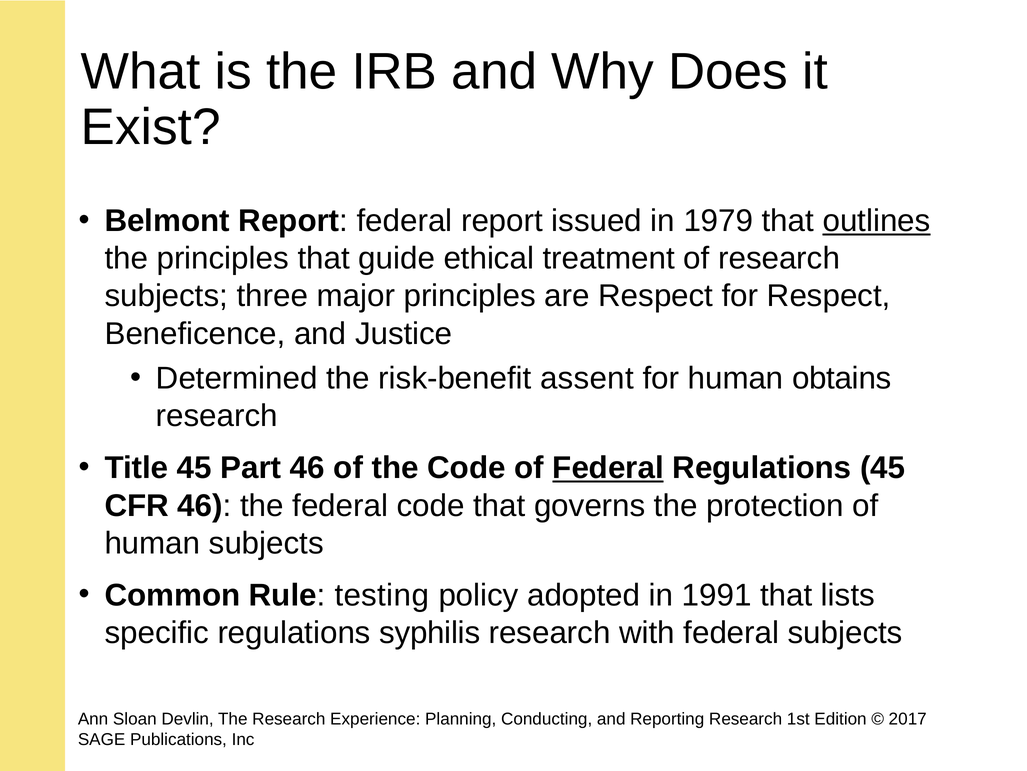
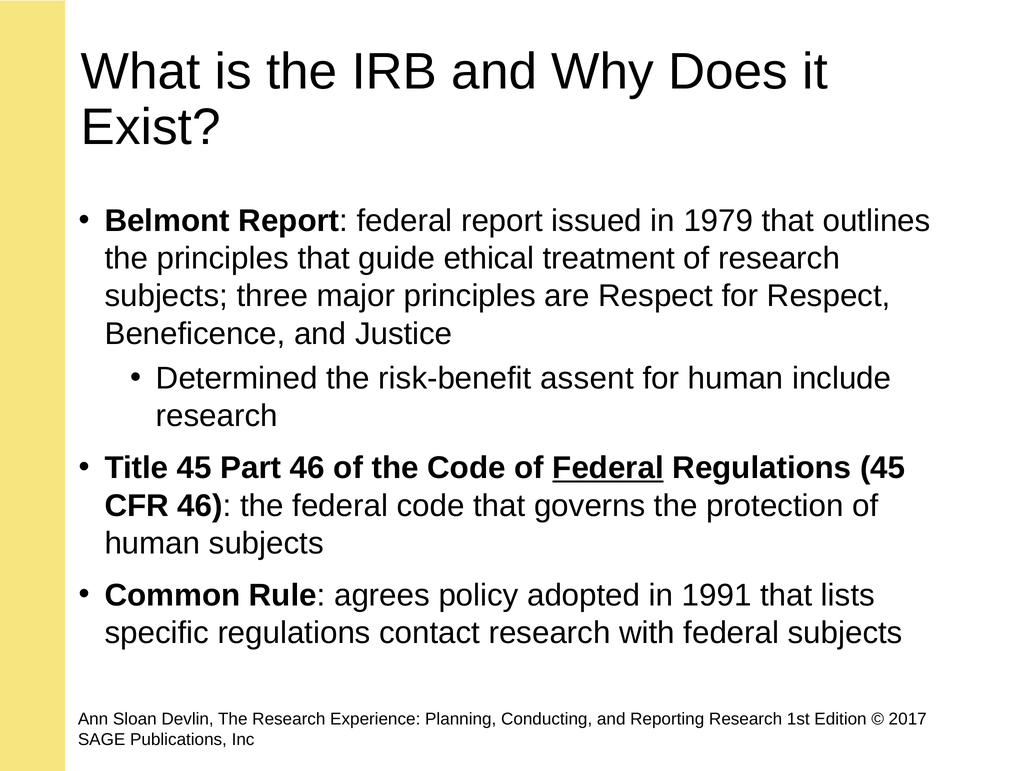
outlines underline: present -> none (877, 221)
obtains: obtains -> include (842, 378)
testing: testing -> agrees (382, 595)
syphilis: syphilis -> contact (430, 632)
